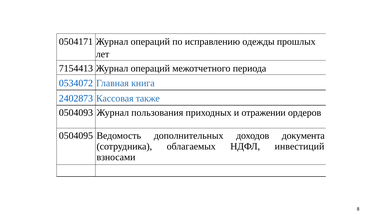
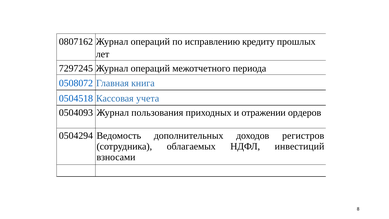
0504171: 0504171 -> 0807162 (76, 42)
одежды: одежды -> кредиту (259, 42)
7154413: 7154413 -> 7297245 (76, 68)
0534072: 0534072 -> 0508072 (76, 83)
2402873: 2402873 -> 0504518 (76, 98)
также: также -> учета (148, 98)
0504095: 0504095 -> 0504294 (76, 136)
документа: документа -> регистров (303, 136)
